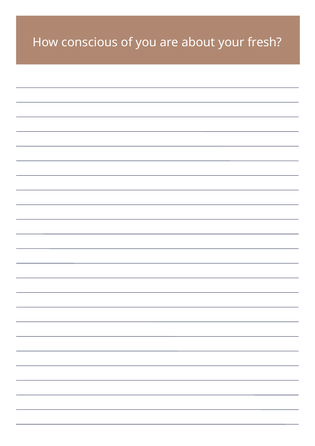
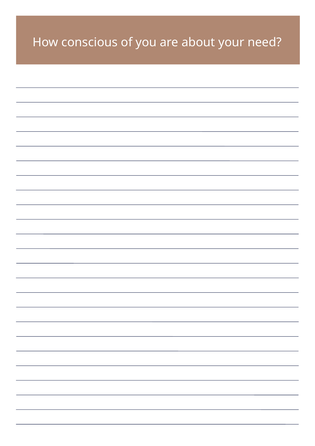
fresh: fresh -> need (265, 42)
